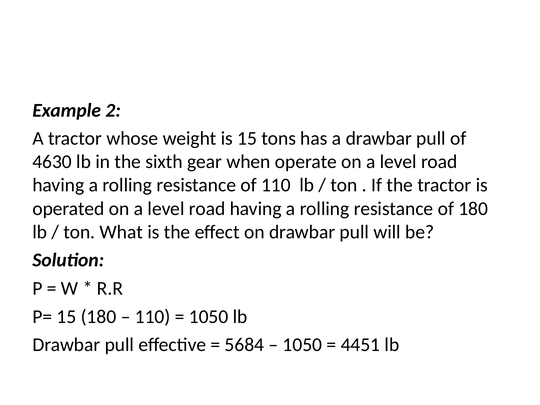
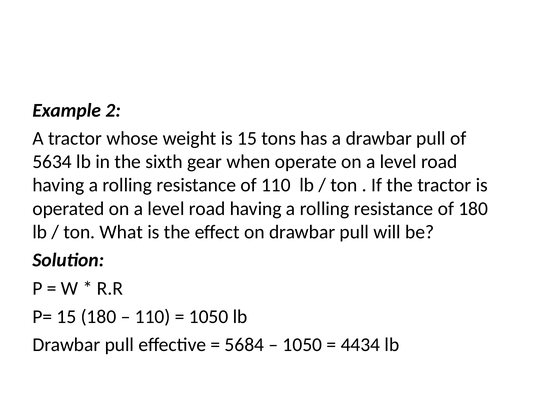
4630: 4630 -> 5634 (52, 162)
4451: 4451 -> 4434 (360, 345)
